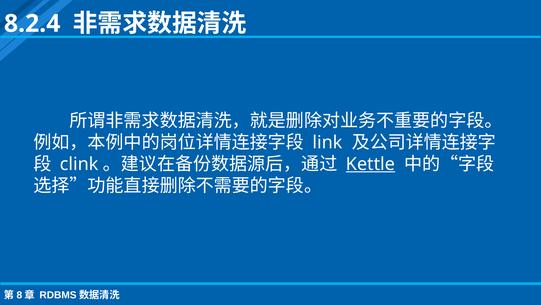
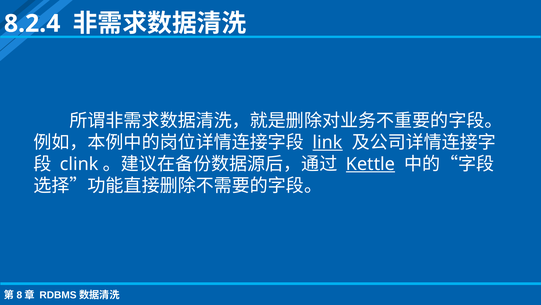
link underline: none -> present (328, 142)
